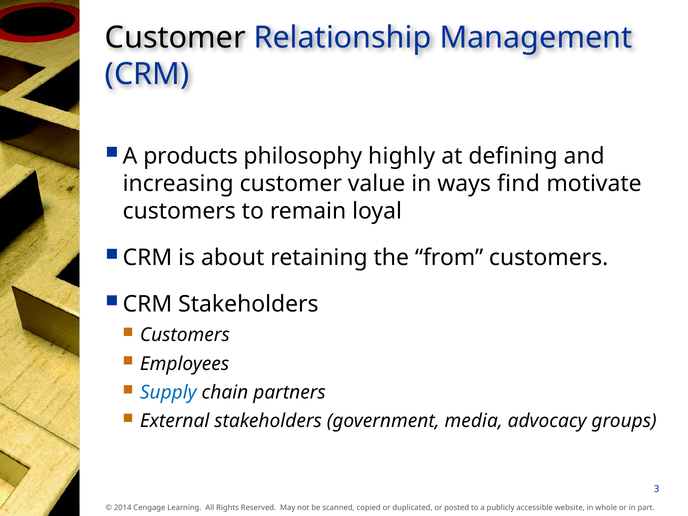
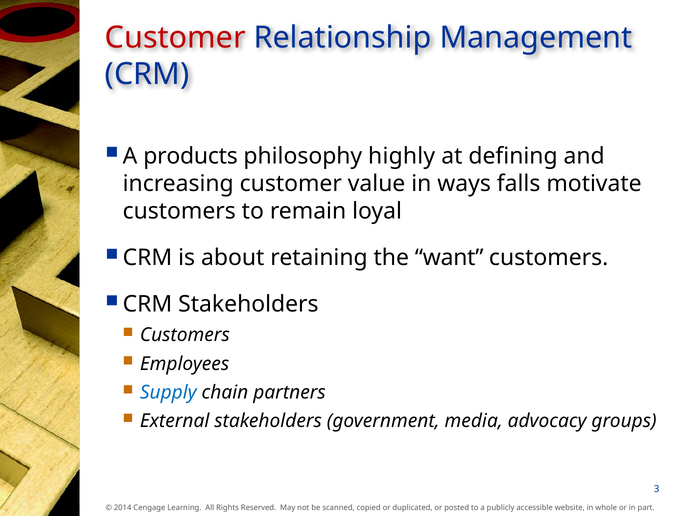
Customer colour: black -> red (175, 37)
find: find -> falls (519, 184)
from: from -> want (449, 258)
